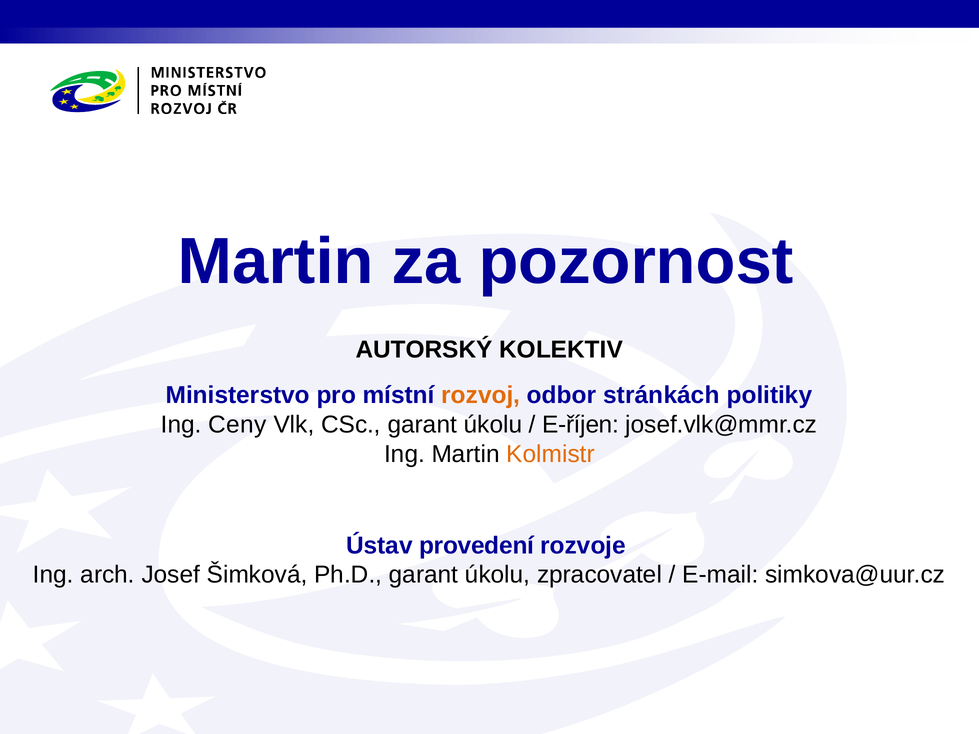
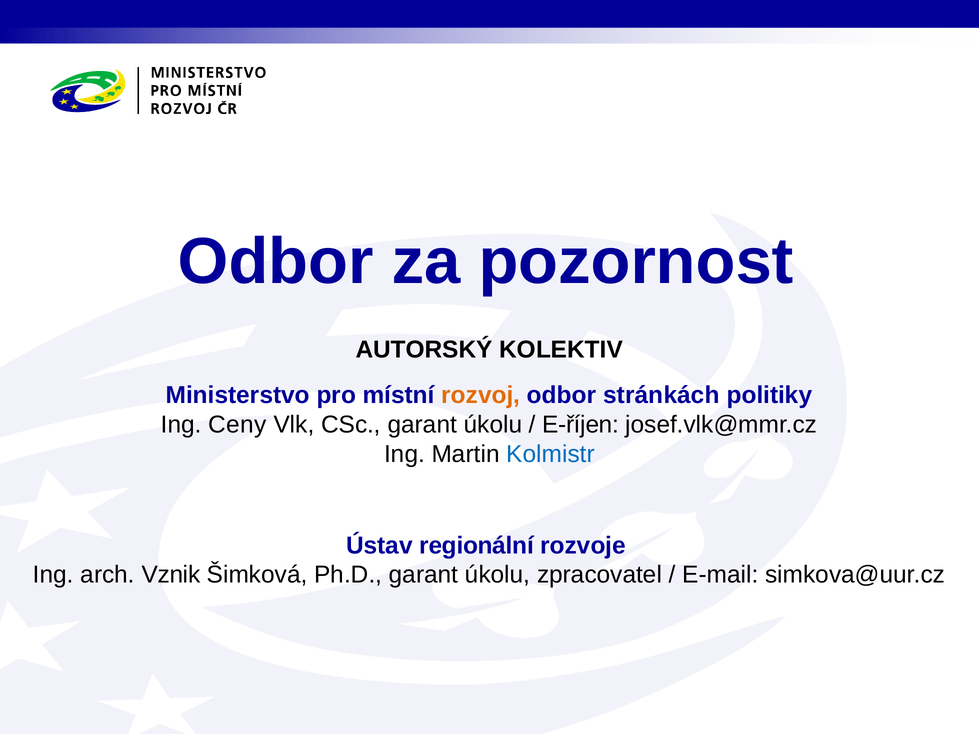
Martin: Martin -> Odbor (276, 262)
Kolmistr colour: orange -> blue (551, 454)
provedení: provedení -> regionální (477, 546)
Josef: Josef -> Vznik (171, 575)
